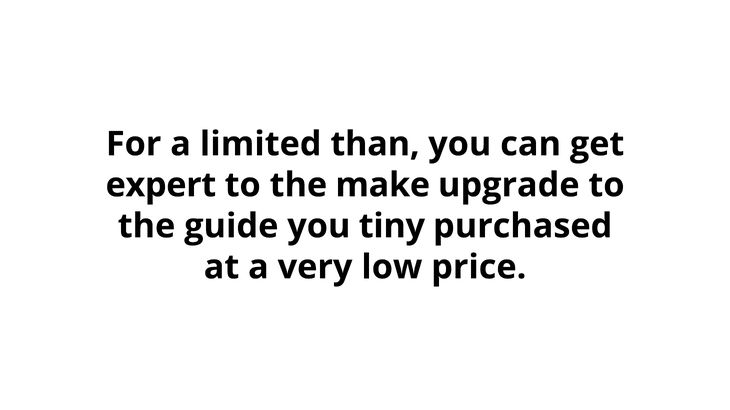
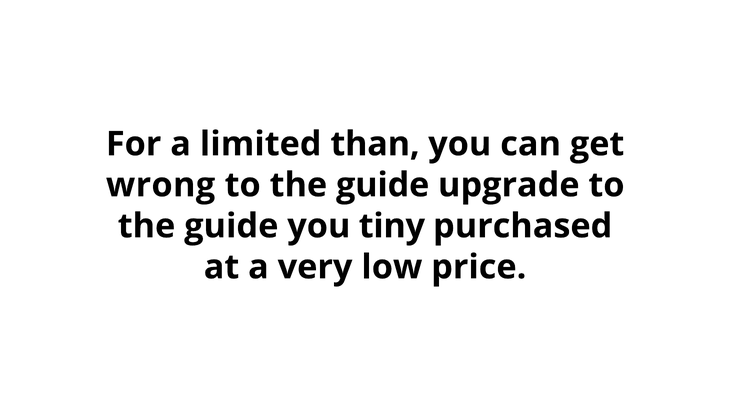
expert: expert -> wrong (161, 185)
make: make -> guide (383, 185)
